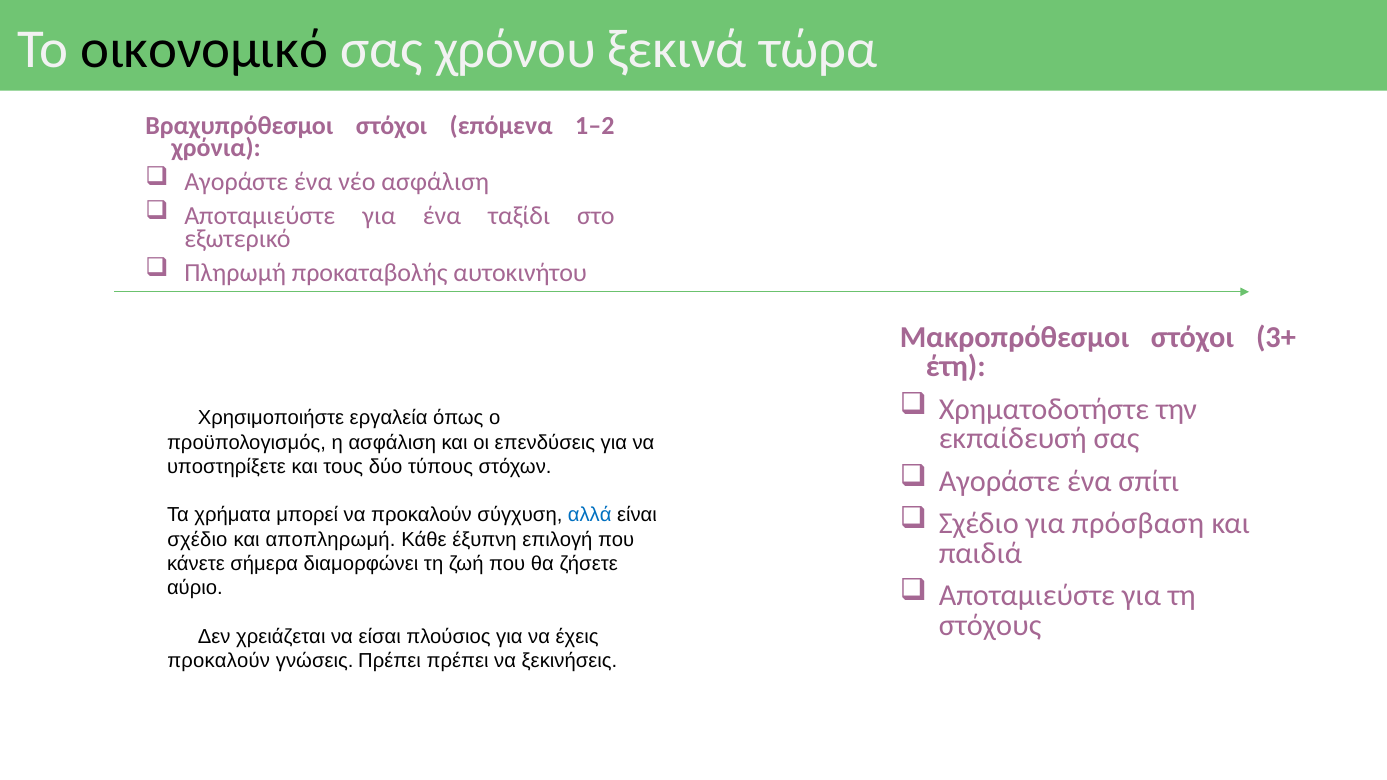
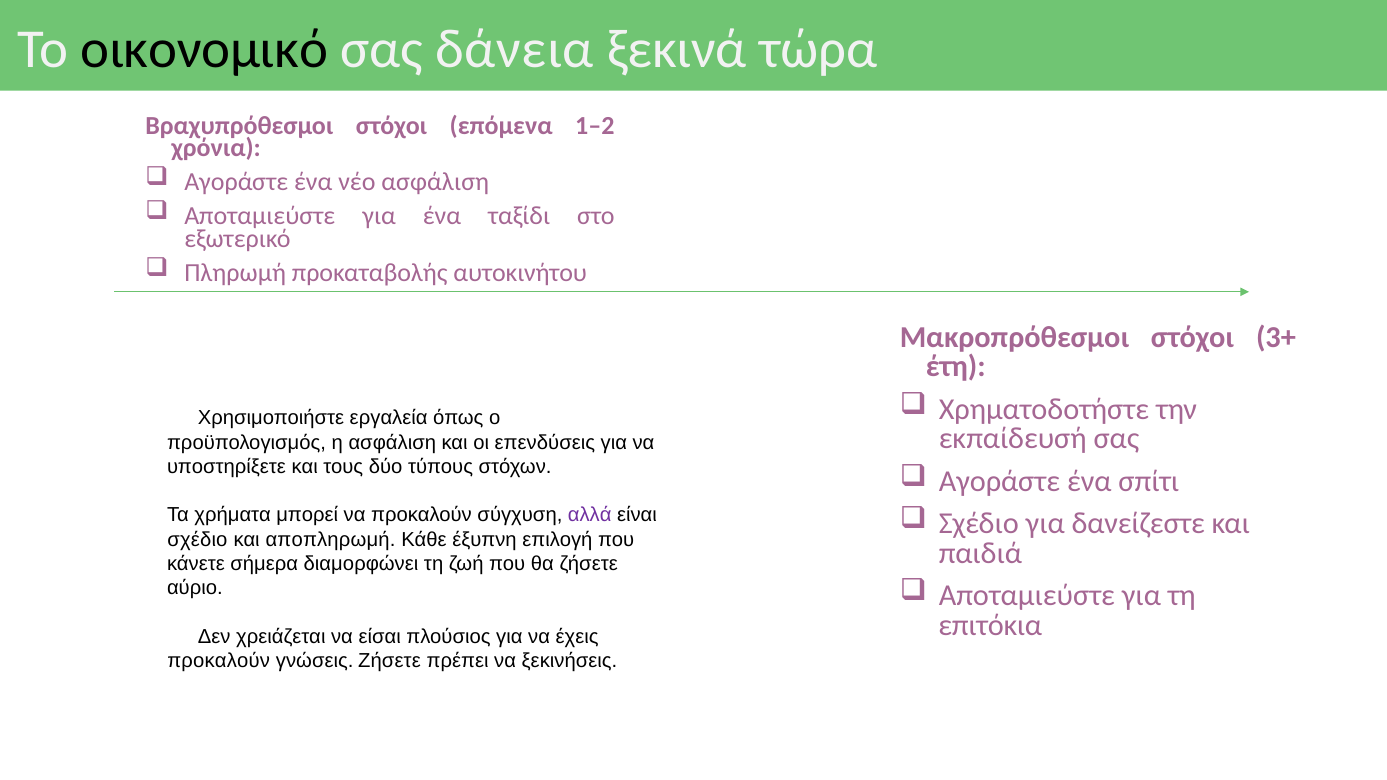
χρόνου: χρόνου -> δάνεια (515, 50)
αλλά colour: blue -> purple (590, 515)
πρόσβαση: πρόσβαση -> δανείζεστε (1138, 524)
στόχους: στόχους -> επιτόκια (990, 625)
γνώσεις Πρέπει: Πρέπει -> Ζήσετε (389, 661)
